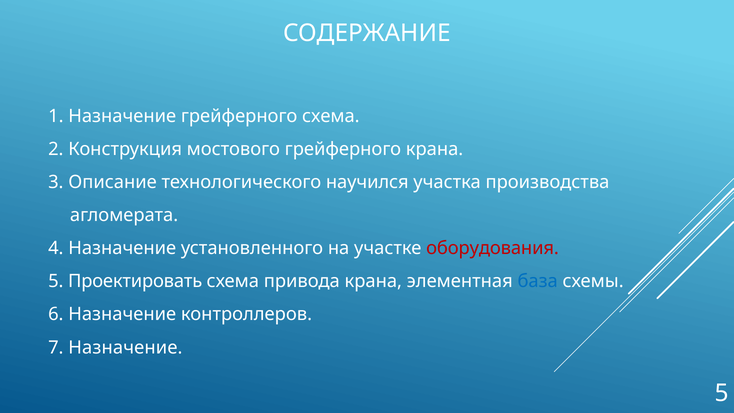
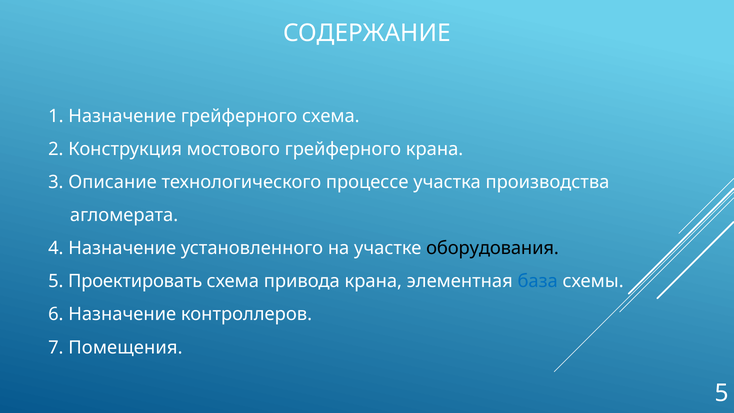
научился: научился -> процессе (367, 182)
оборудования colour: red -> black (493, 248)
7 Назначение: Назначение -> Помещения (125, 347)
